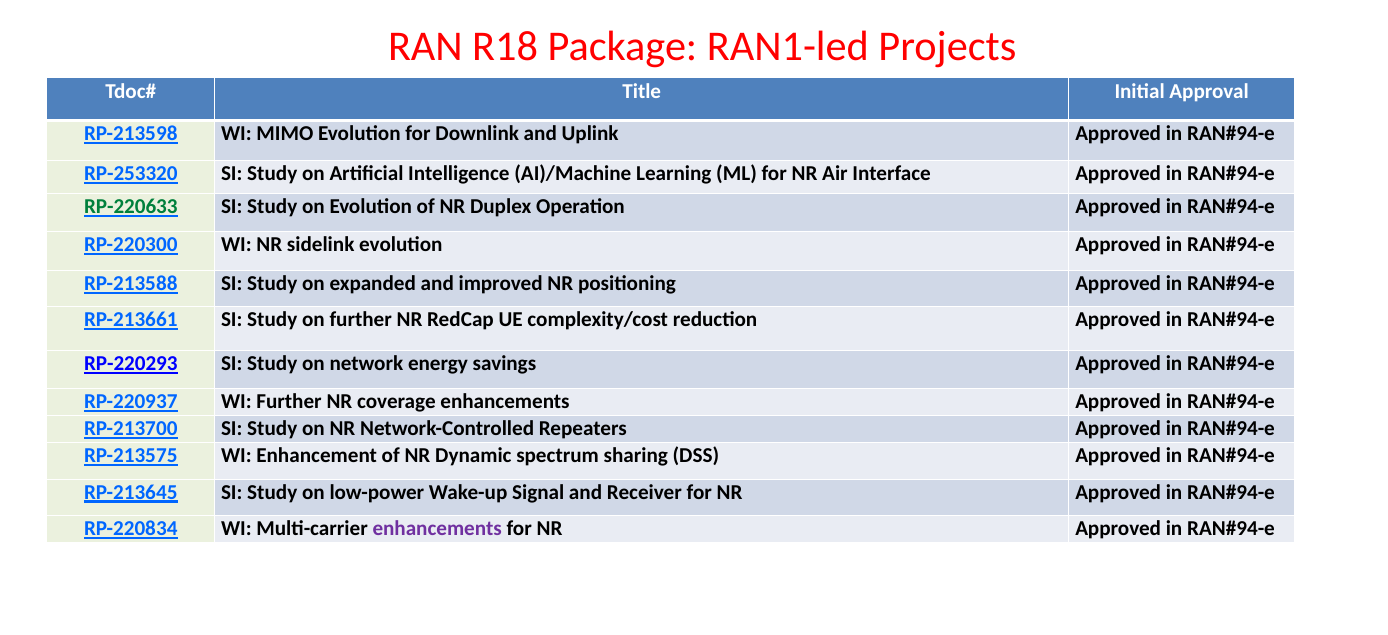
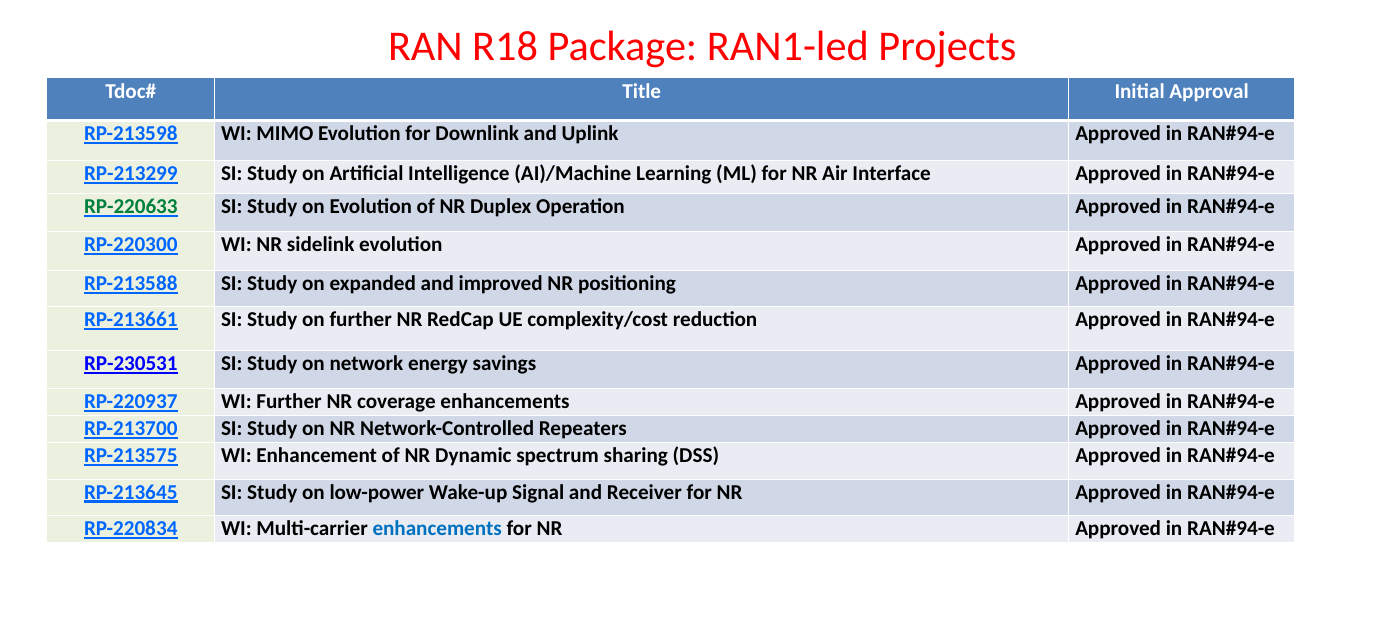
RP-253320: RP-253320 -> RP-213299 (131, 174)
RP-220293: RP-220293 -> RP-230531 (131, 363)
enhancements colour: purple -> blue (437, 528)
